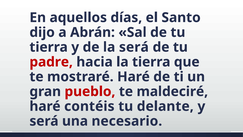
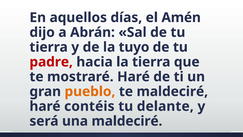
Santo: Santo -> Amén (181, 18)
la será: será -> tuyo (134, 47)
pueblo colour: red -> orange (90, 91)
una necesario: necesario -> maldeciré (127, 121)
